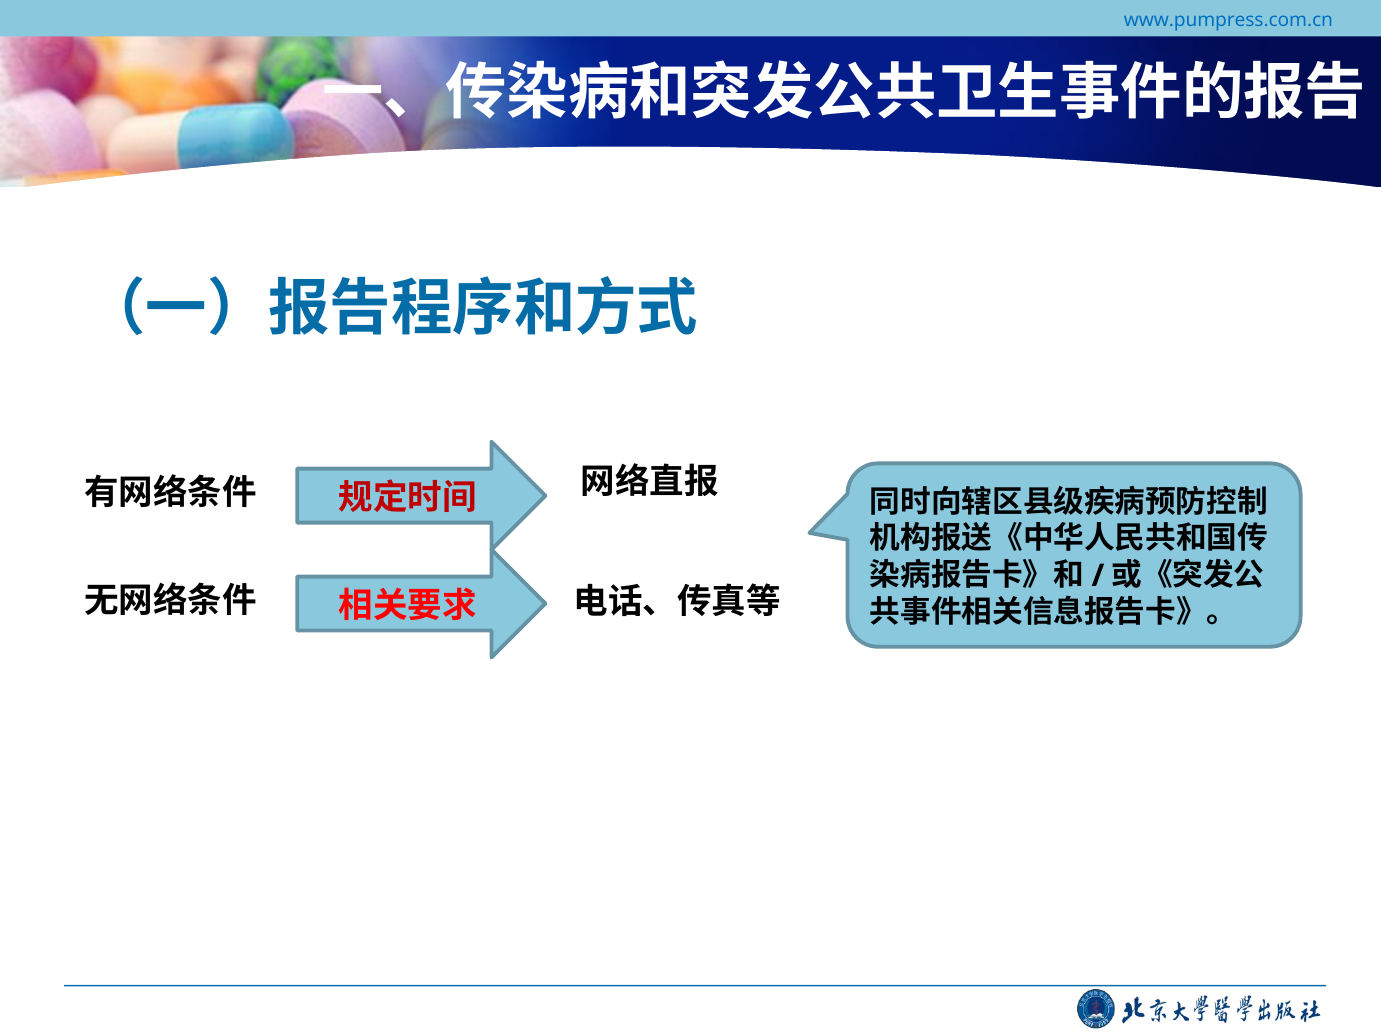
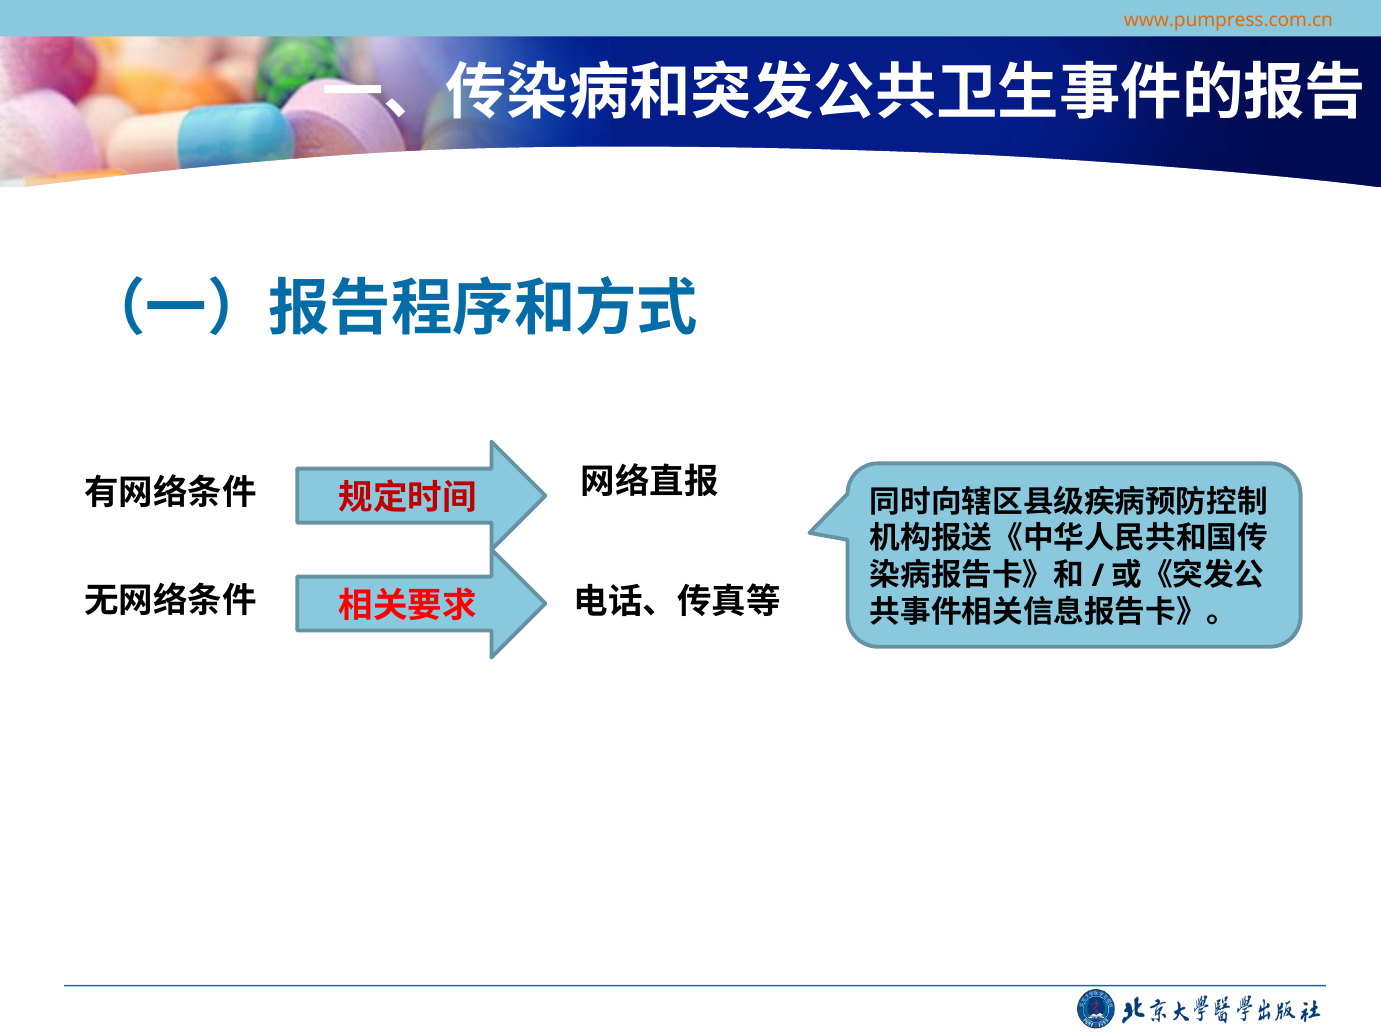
www.pumpress.com.cn colour: blue -> orange (1228, 20)
